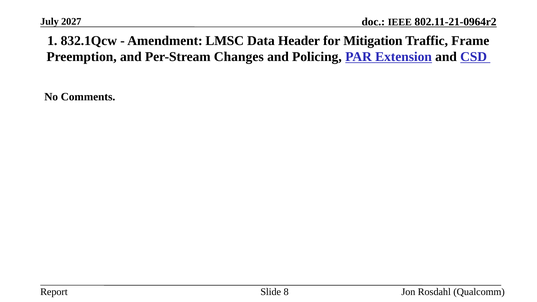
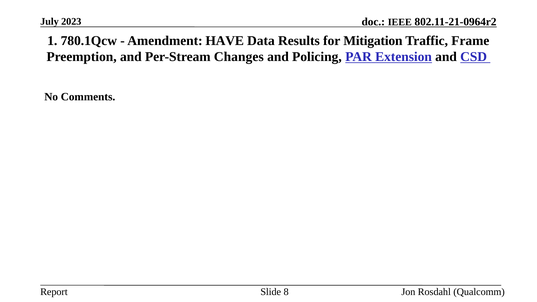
2027: 2027 -> 2023 (71, 21)
832.1Qcw: 832.1Qcw -> 780.1Qcw (89, 41)
LMSC: LMSC -> HAVE (225, 41)
Header: Header -> Results (299, 41)
